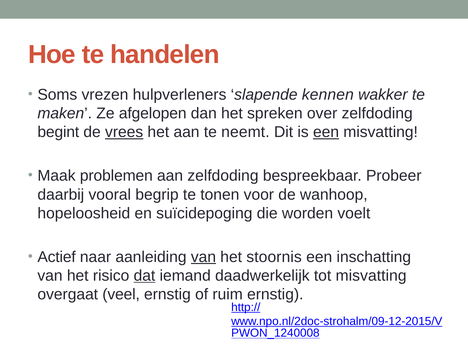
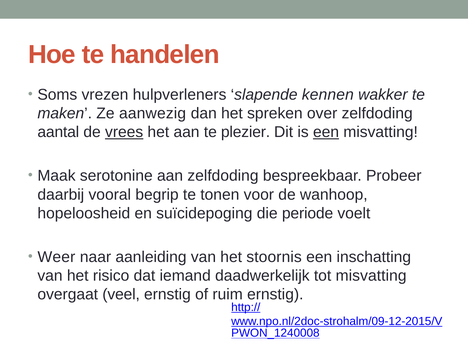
afgelopen: afgelopen -> aanwezig (153, 113)
begint: begint -> aantal (58, 132)
neemt: neemt -> plezier (246, 132)
problemen: problemen -> serotonine (116, 176)
worden: worden -> periode (308, 213)
Actief: Actief -> Weer (56, 257)
van underline: present -> none (203, 257)
dat underline: present -> none (144, 276)
